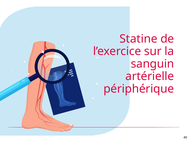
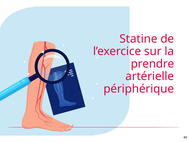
sanguin: sanguin -> prendre (152, 64)
